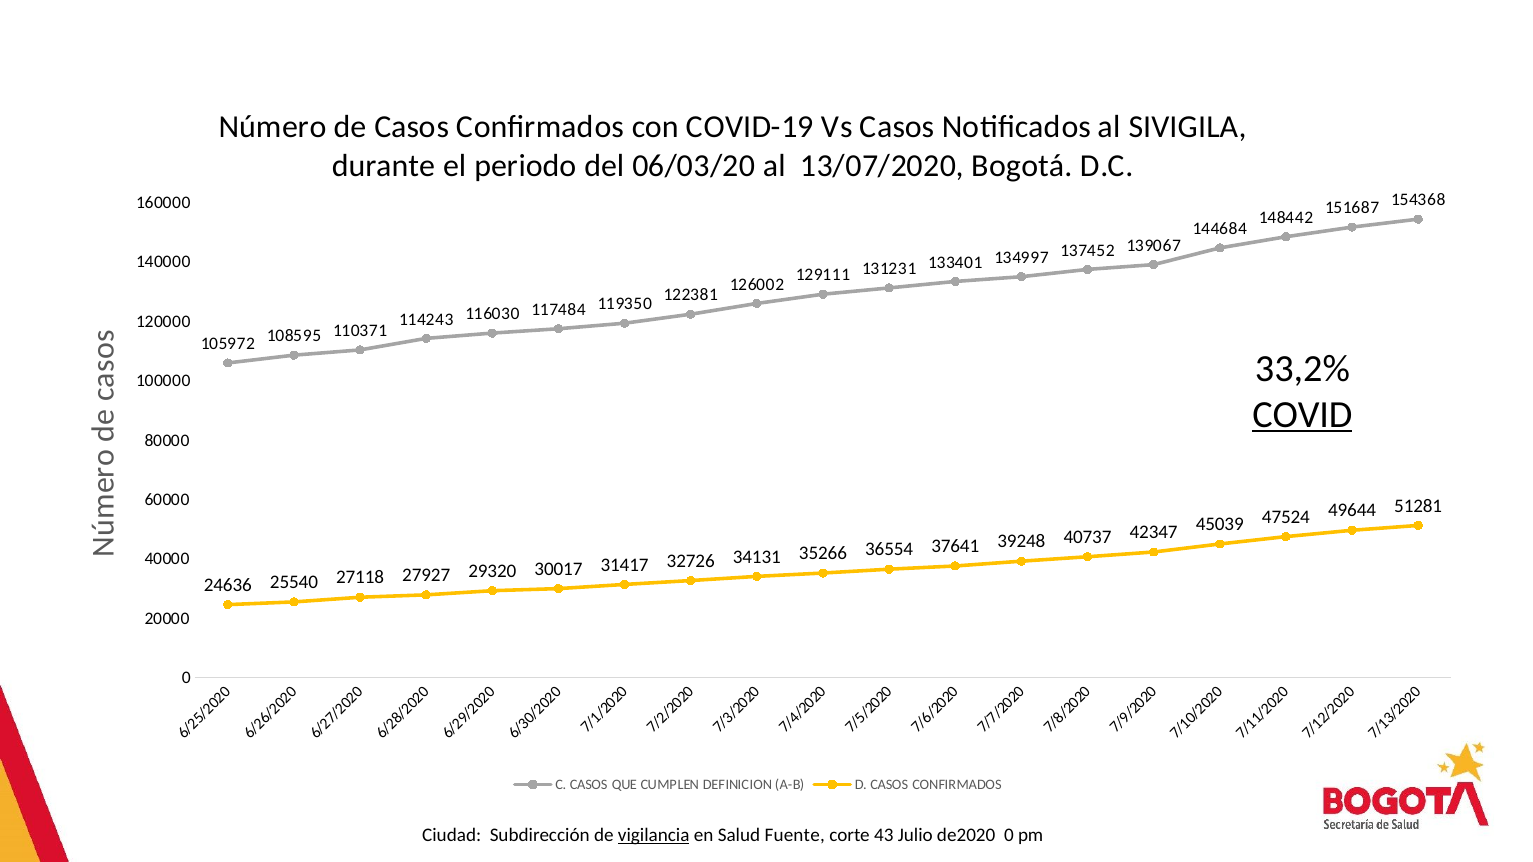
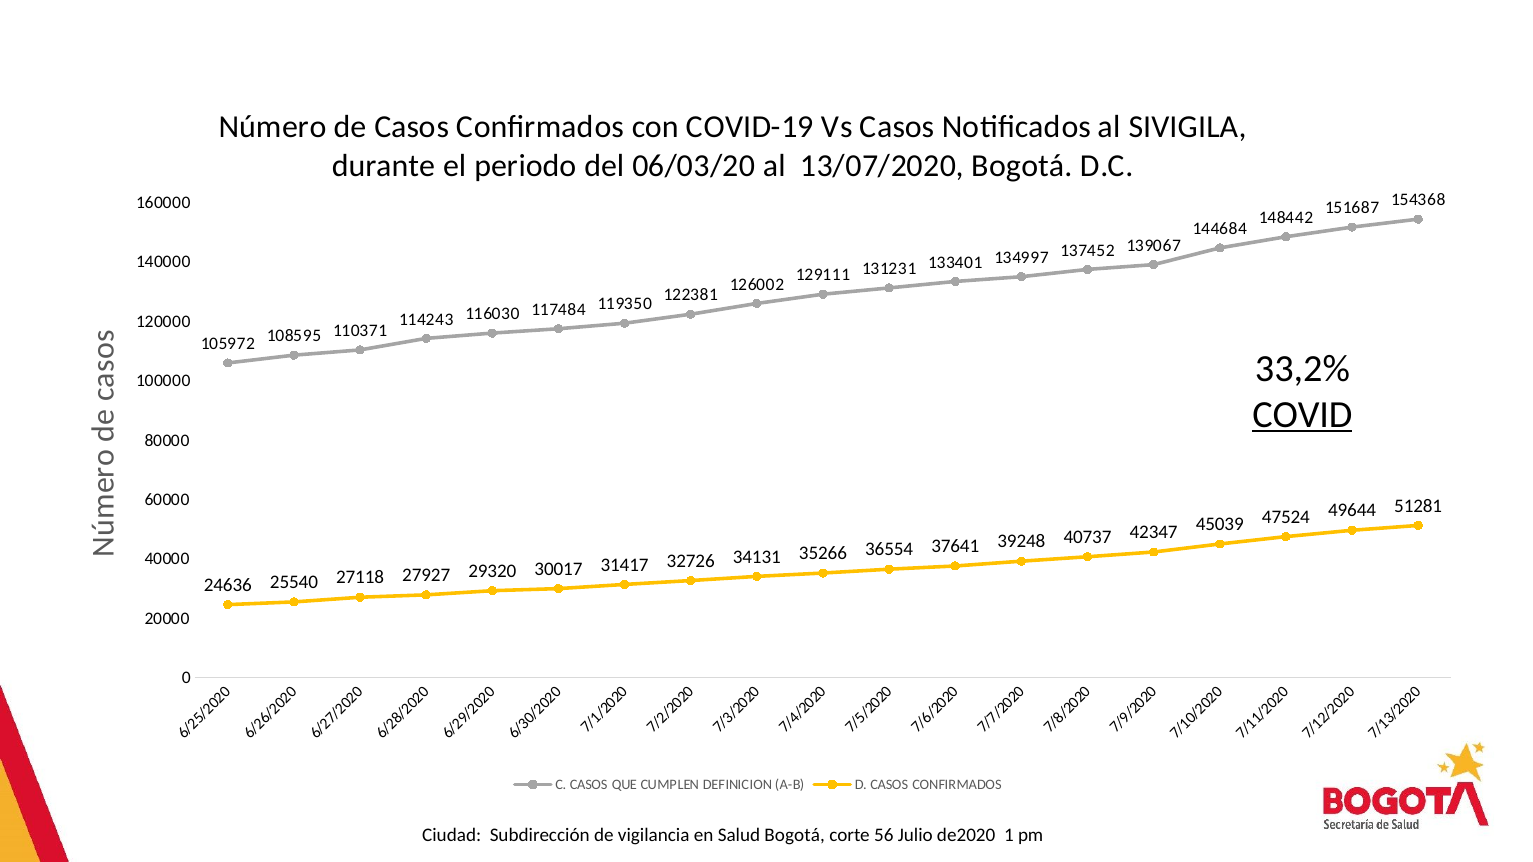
vigilancia underline: present -> none (654, 835)
Salud Fuente: Fuente -> Bogotá (795, 835)
43: 43 -> 56 (884, 835)
de2020 0: 0 -> 1 (1009, 835)
